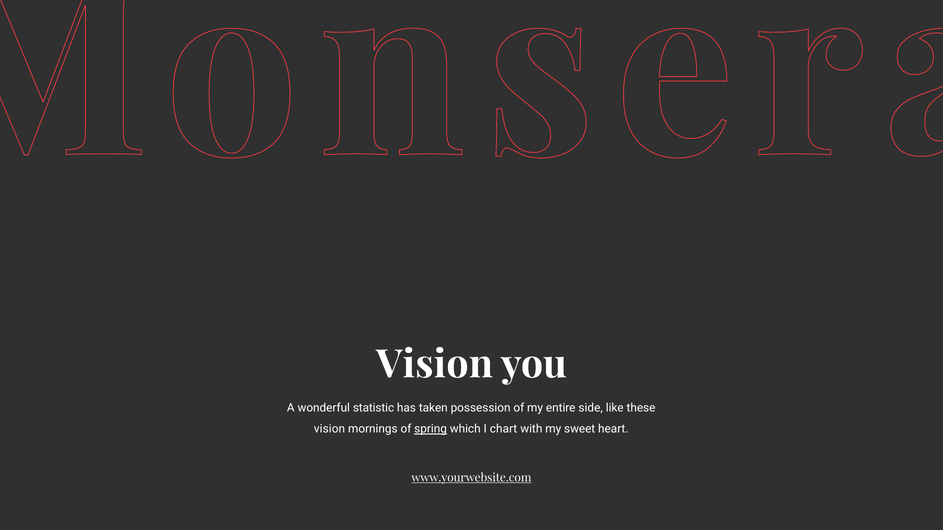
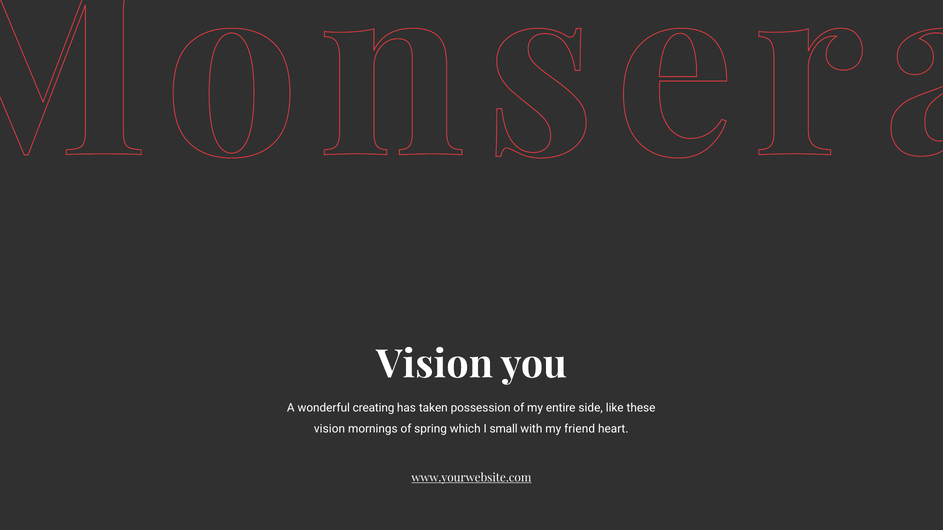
statistic: statistic -> creating (374, 408)
spring underline: present -> none (431, 429)
chart: chart -> small (504, 429)
sweet: sweet -> friend (580, 429)
